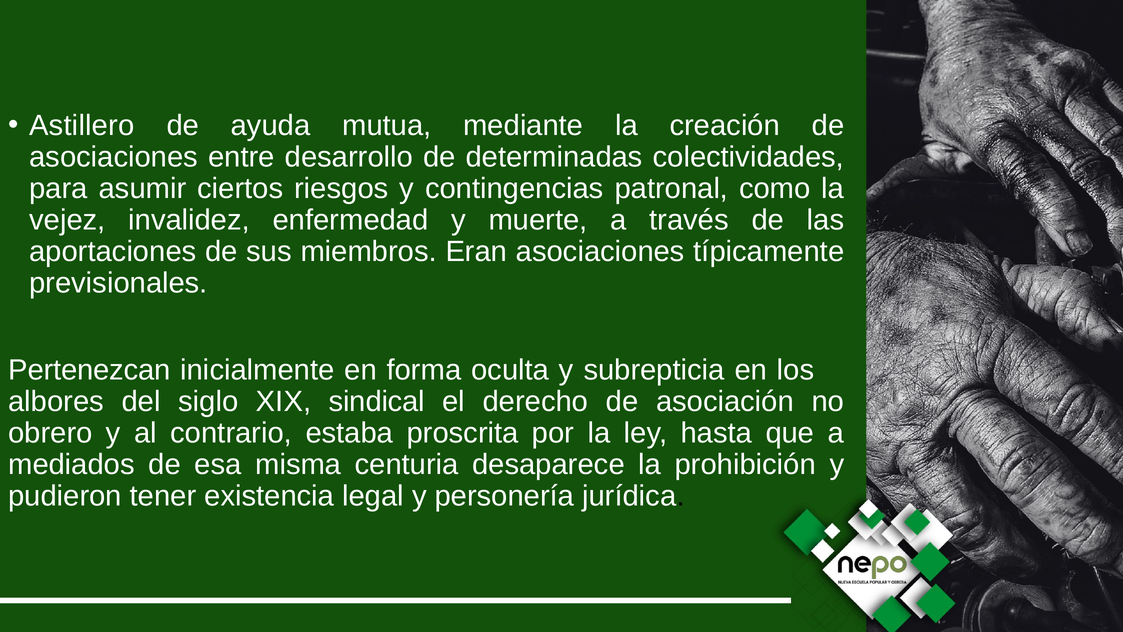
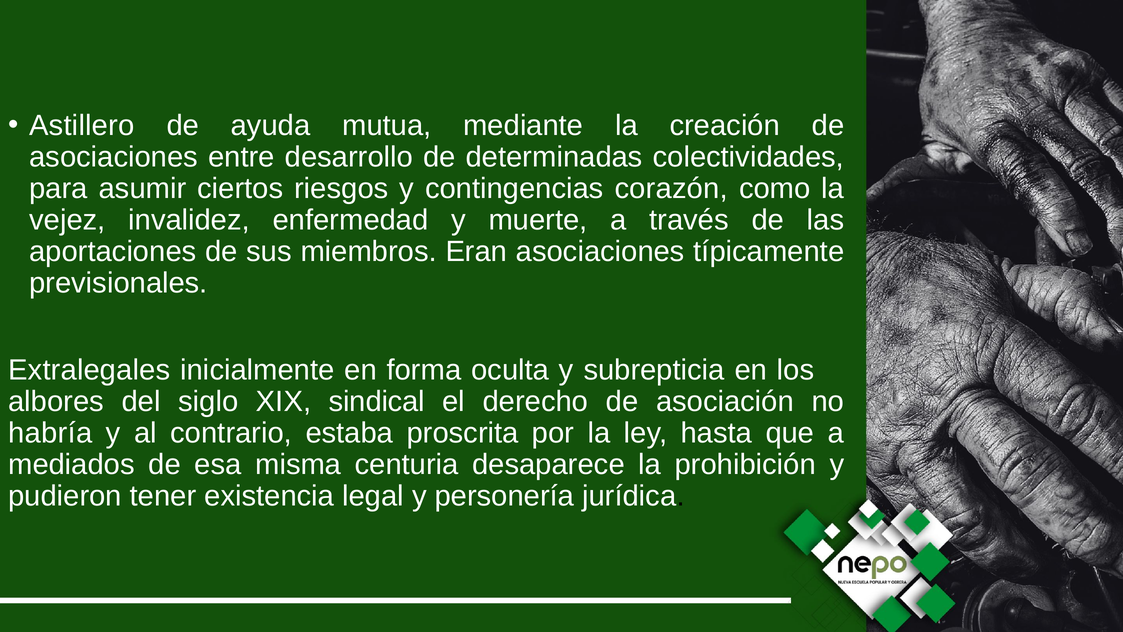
patronal: patronal -> corazón (671, 188)
Pertenezcan: Pertenezcan -> Extralegales (89, 370)
obrero: obrero -> habría (50, 433)
